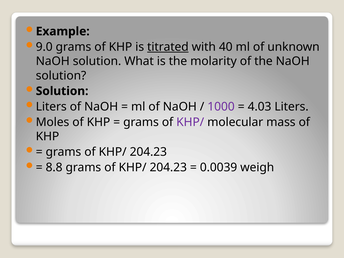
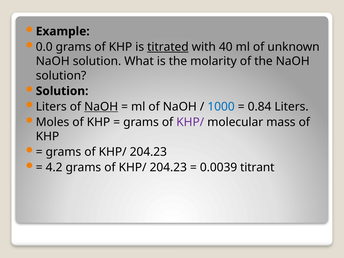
9.0: 9.0 -> 0.0 (44, 47)
NaOH underline: none -> present (101, 107)
1000 colour: purple -> blue (221, 107)
4.03: 4.03 -> 0.84 (260, 107)
8.8: 8.8 -> 4.2 (54, 168)
weigh: weigh -> titrant (257, 168)
